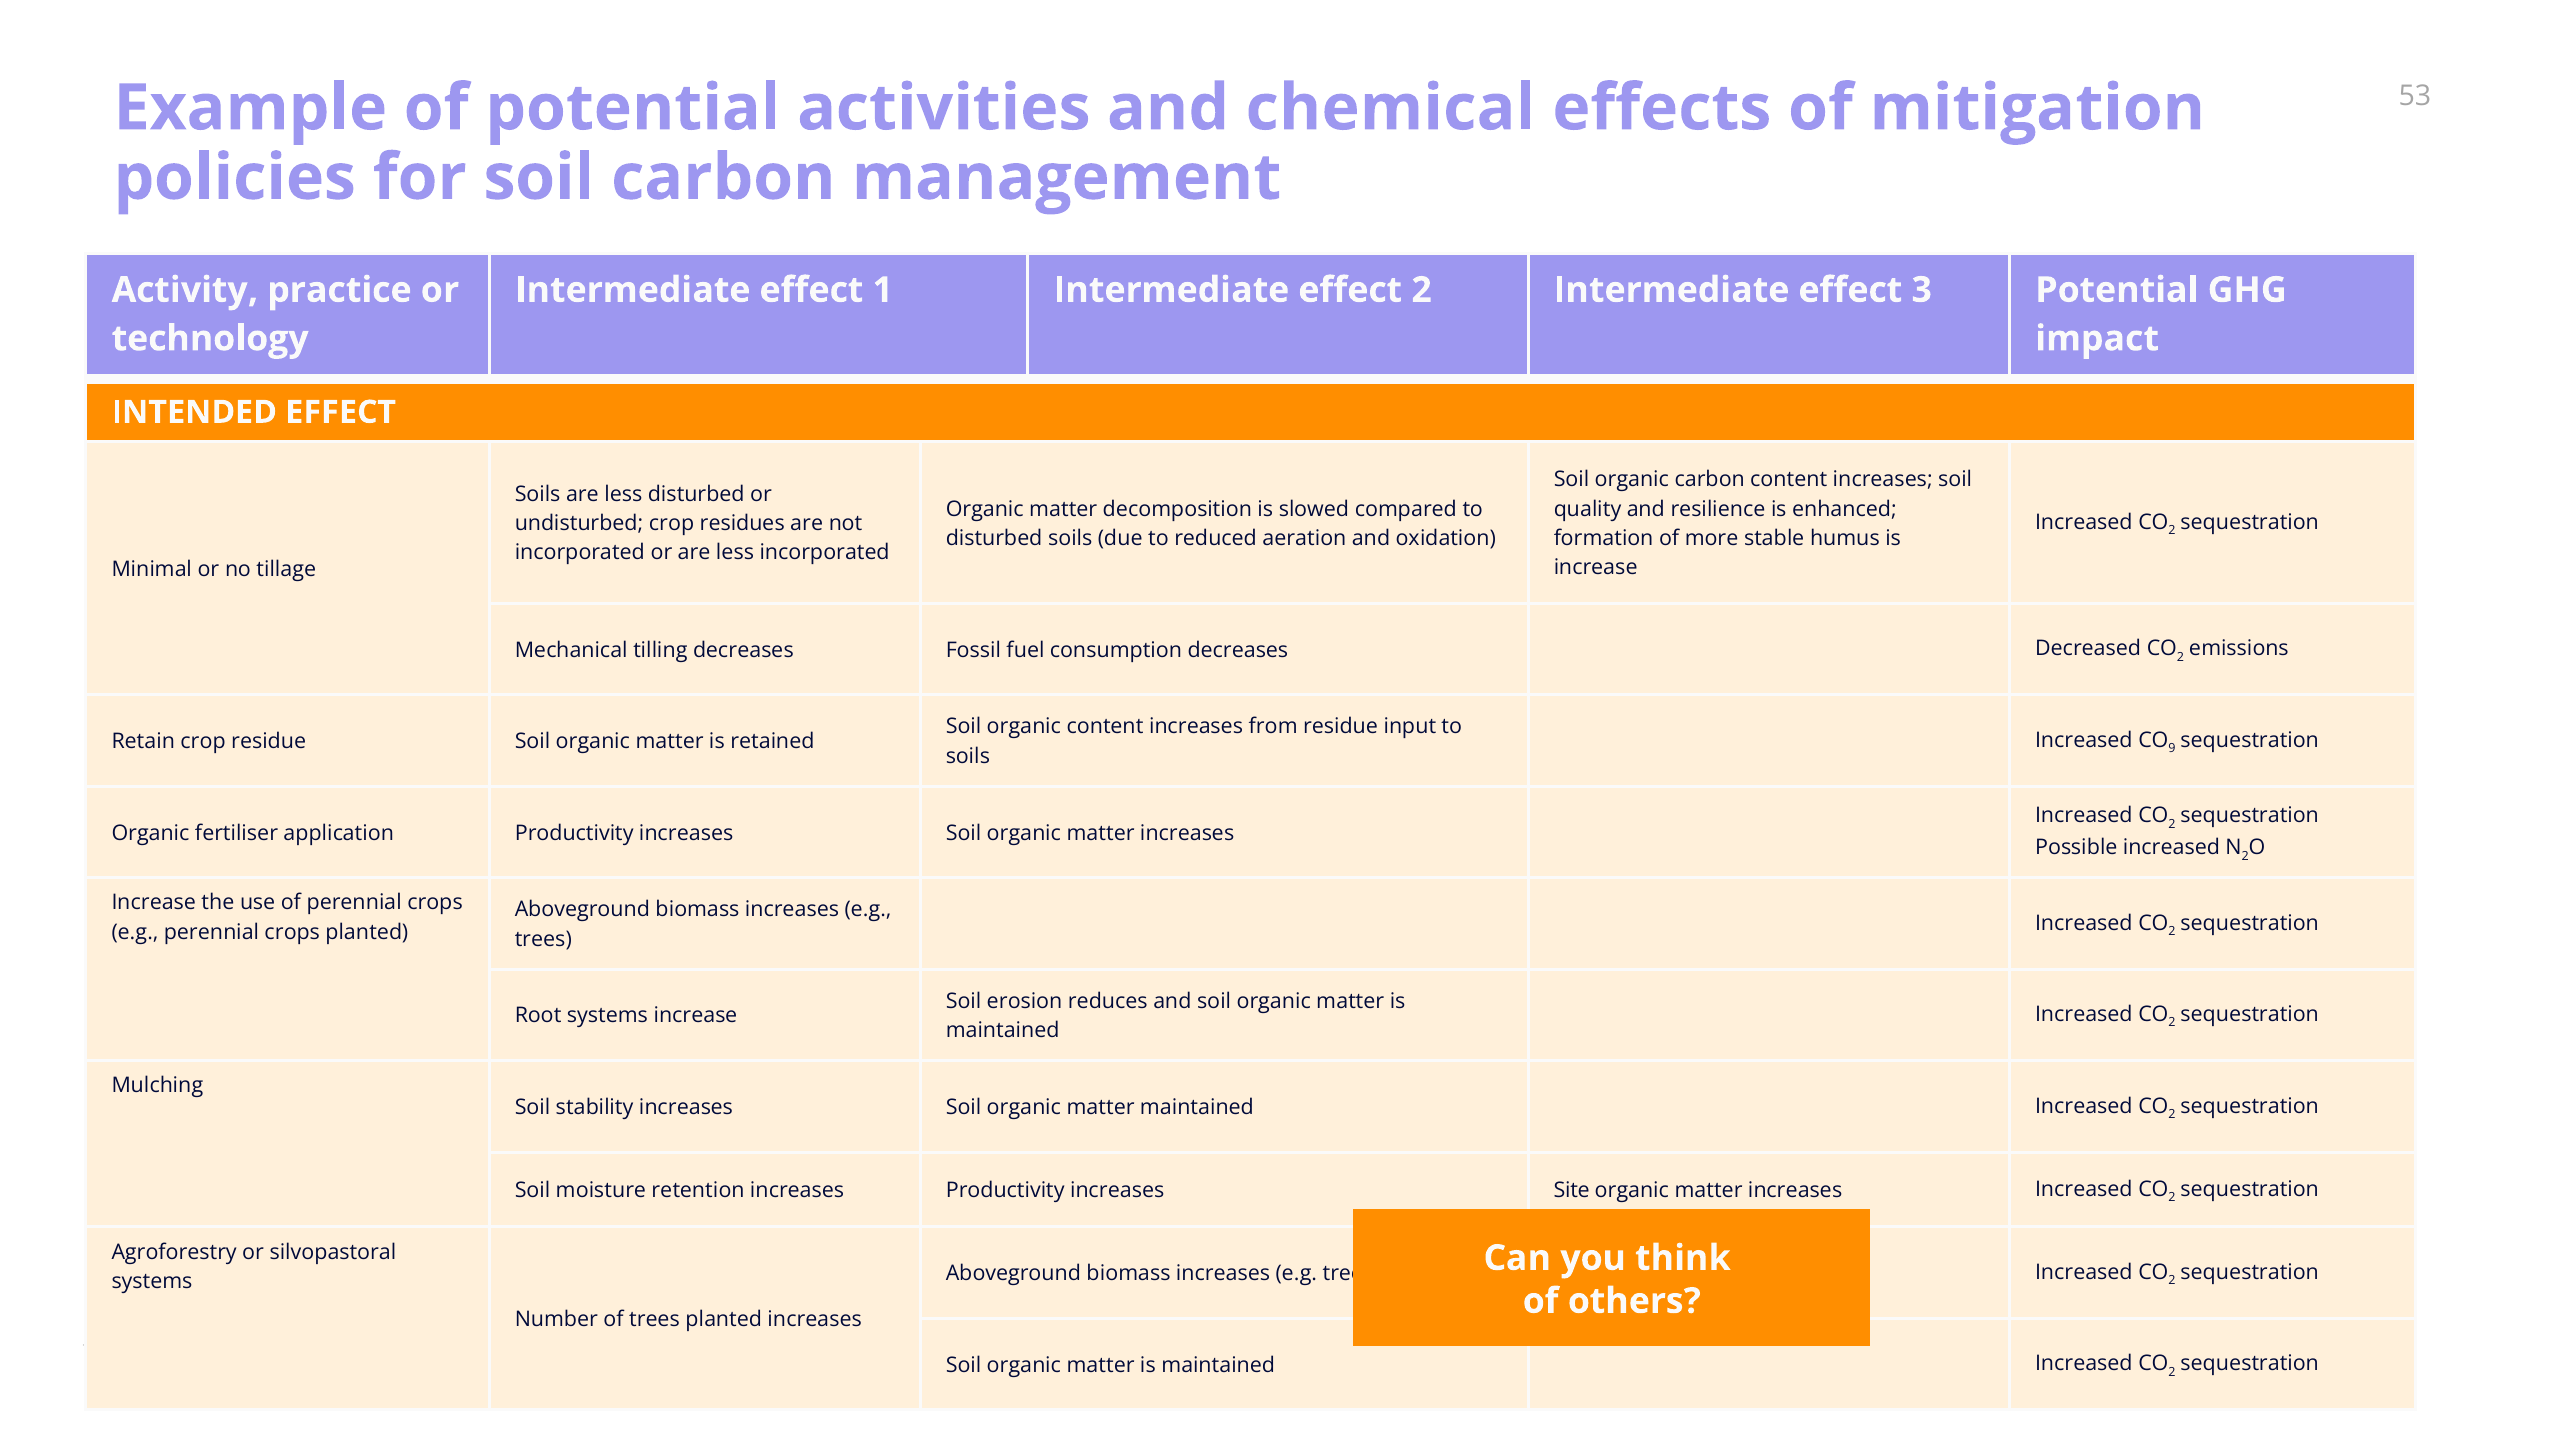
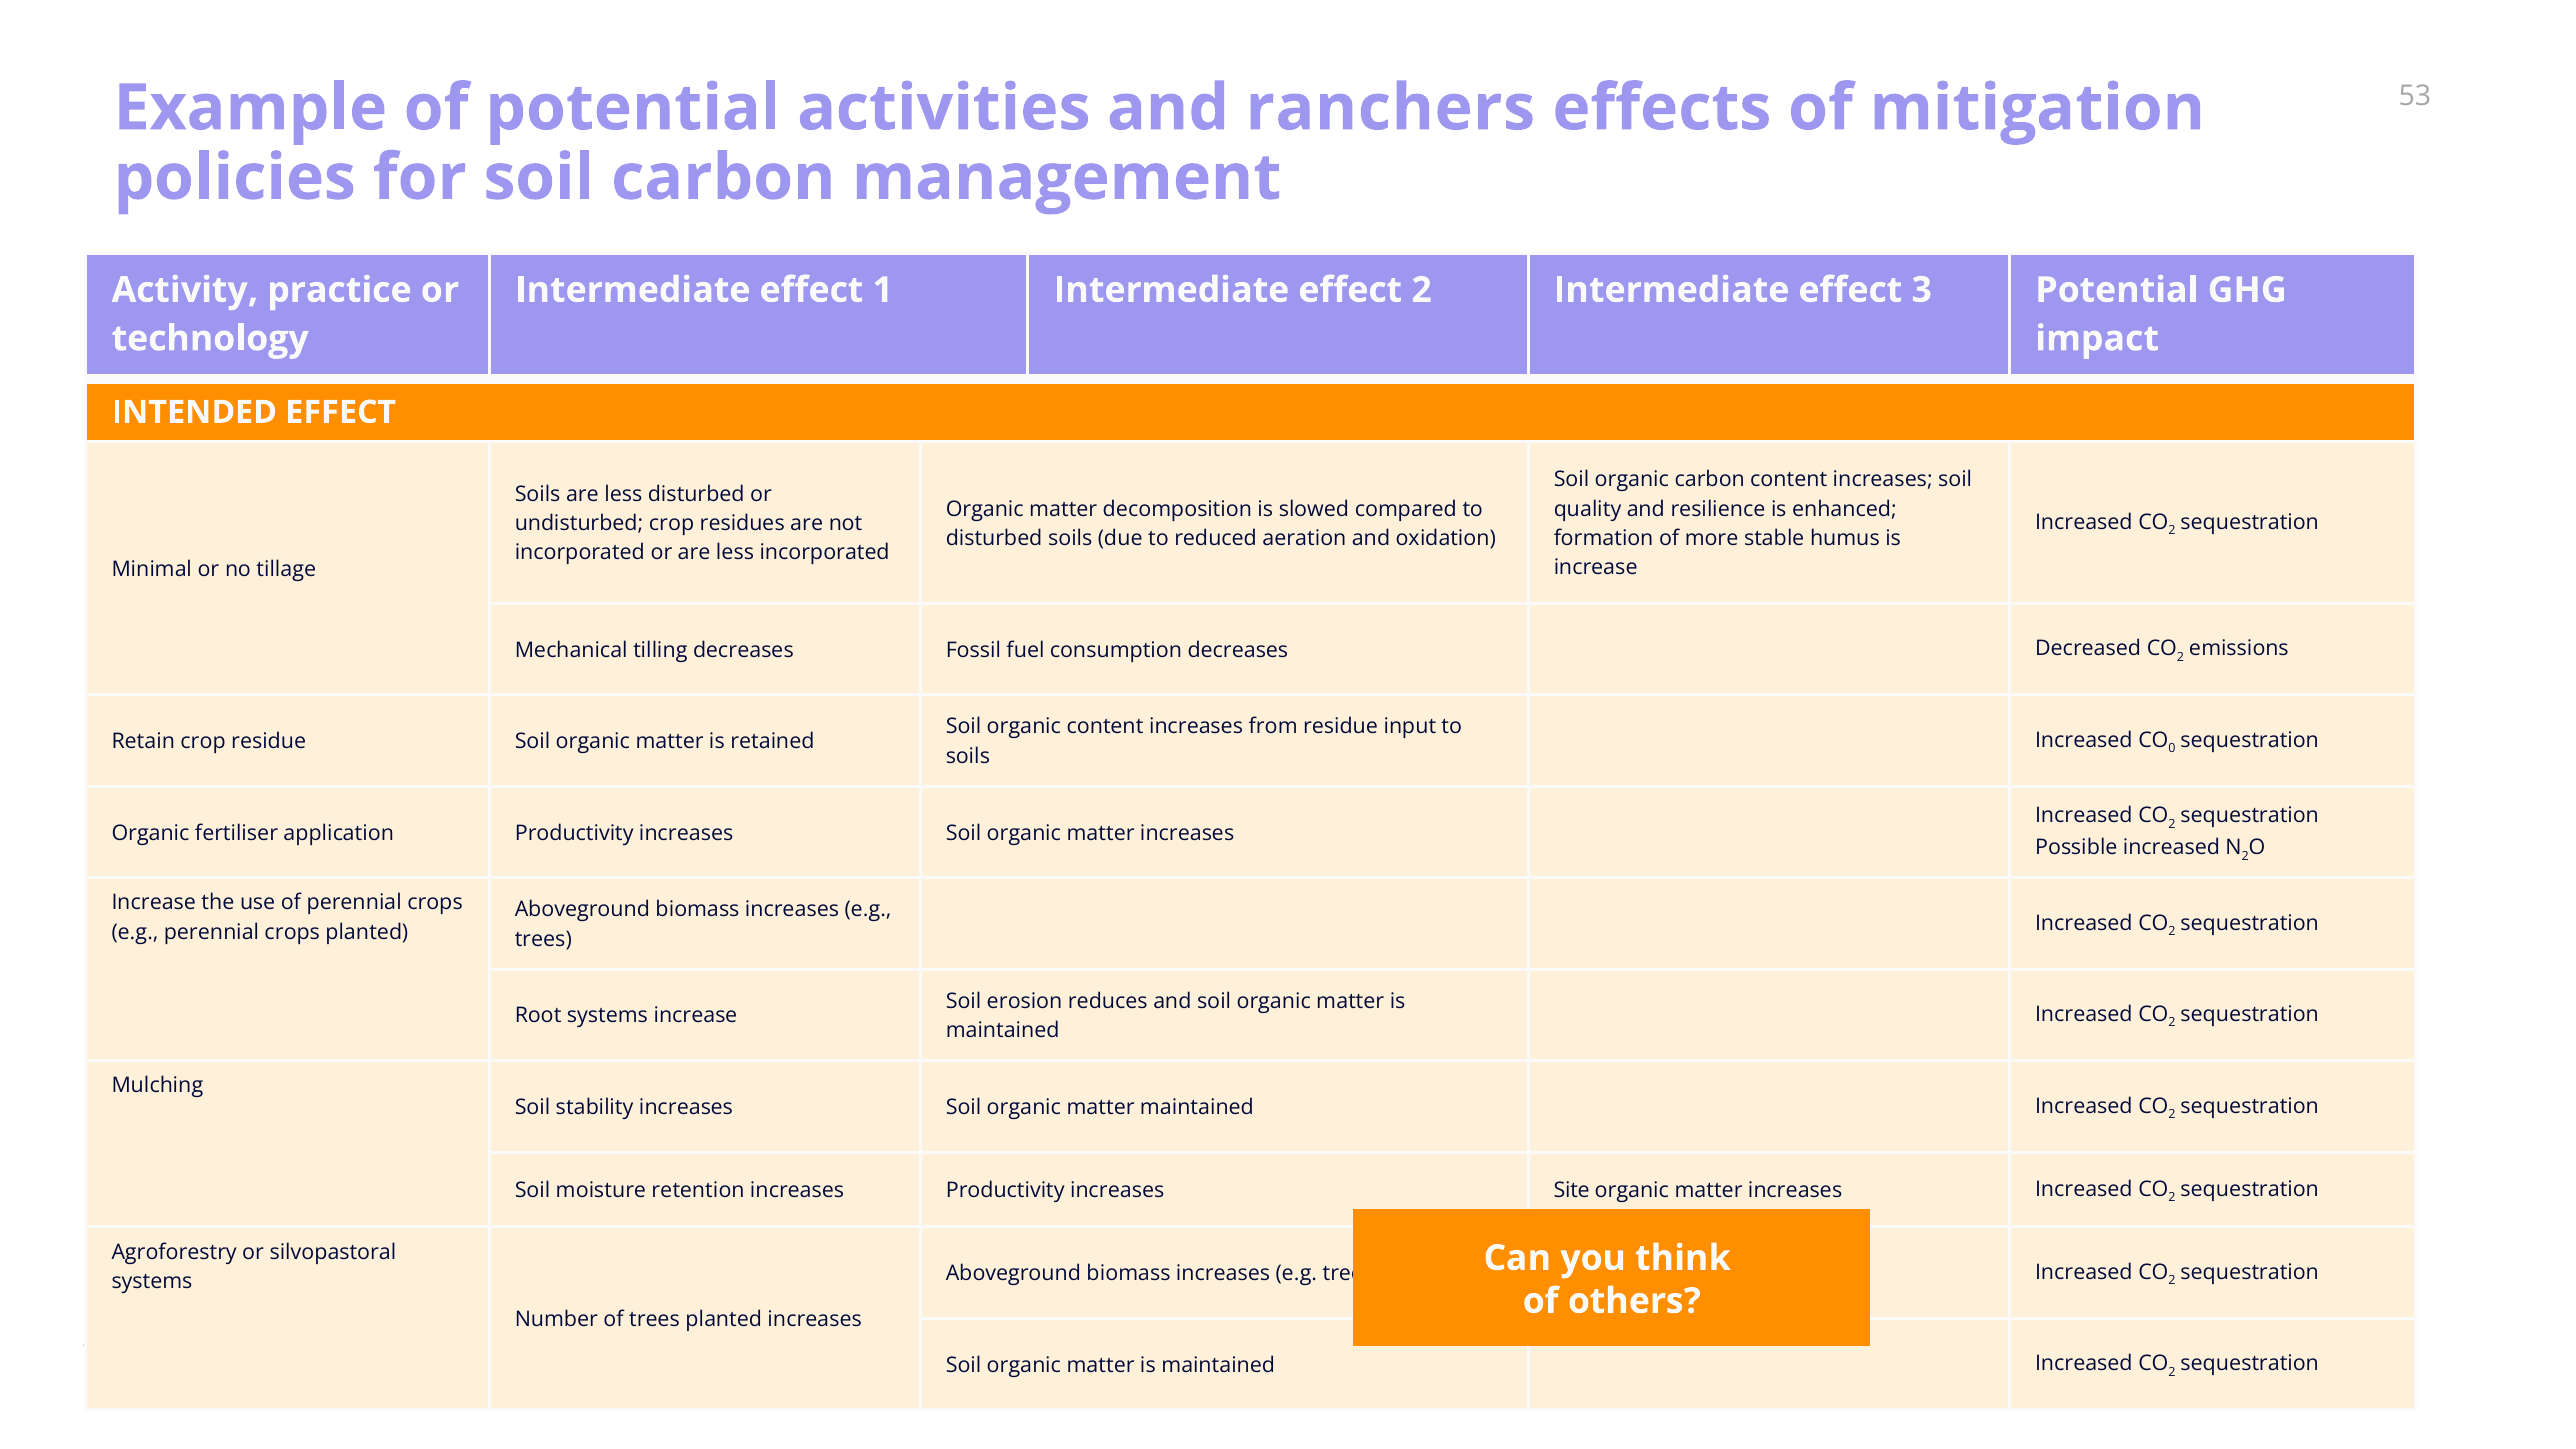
chemical: chemical -> ranchers (1390, 108)
9: 9 -> 0 (2172, 748)
